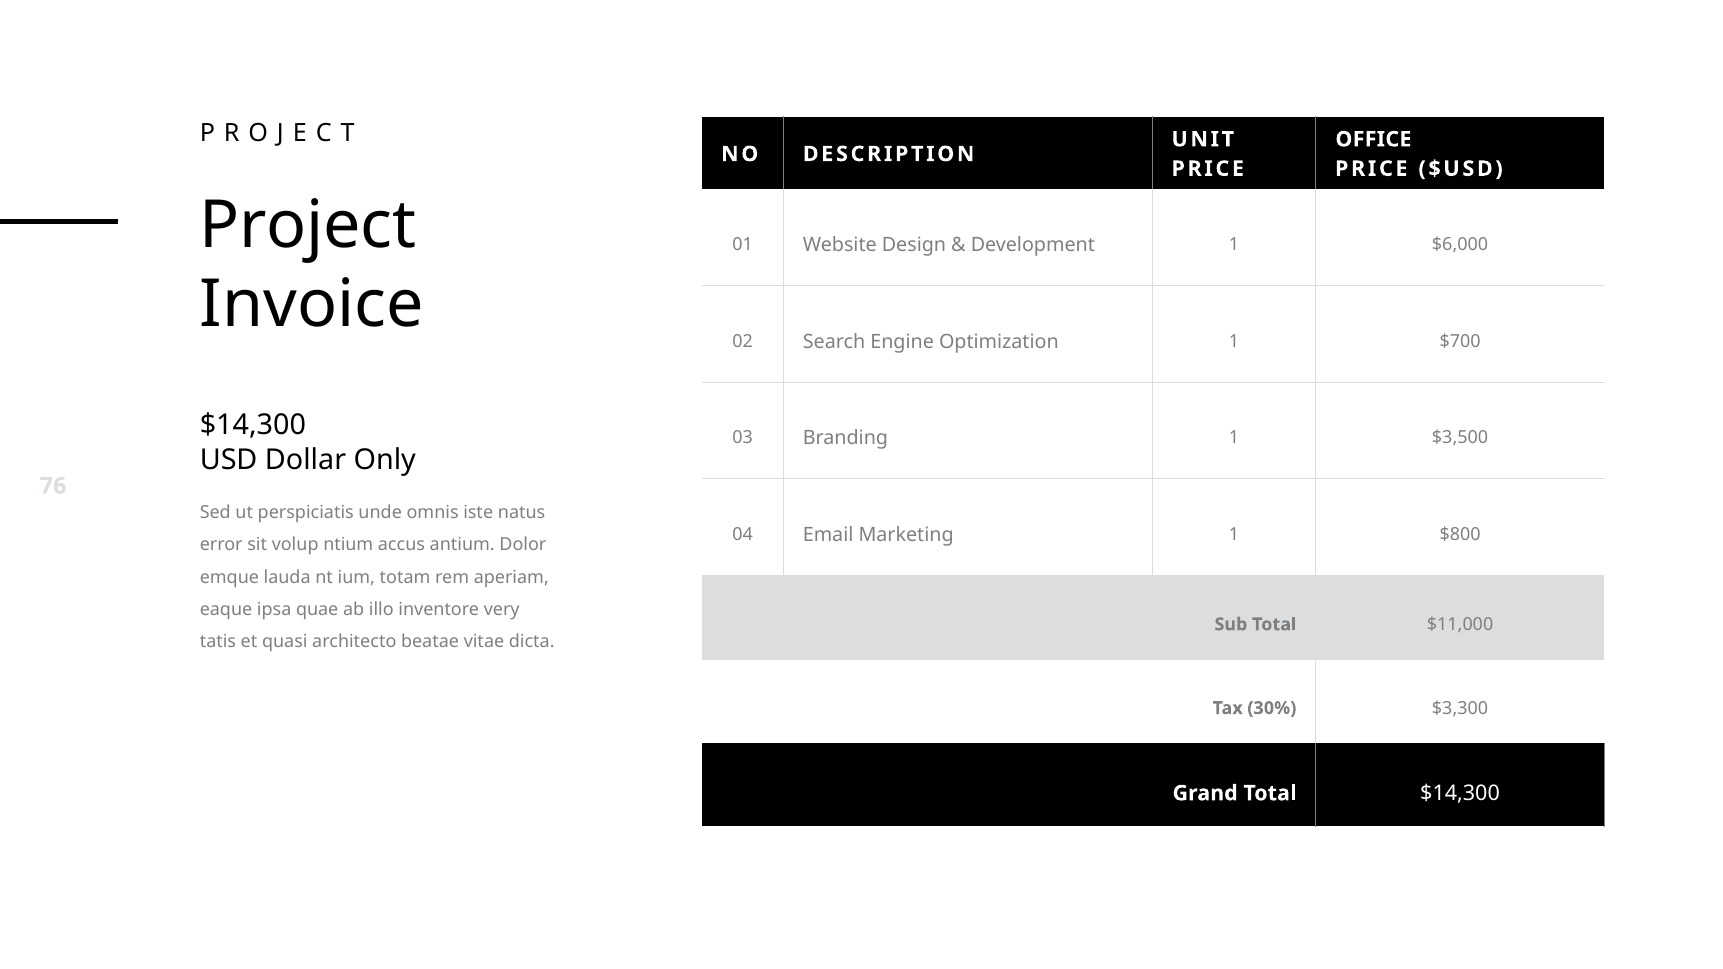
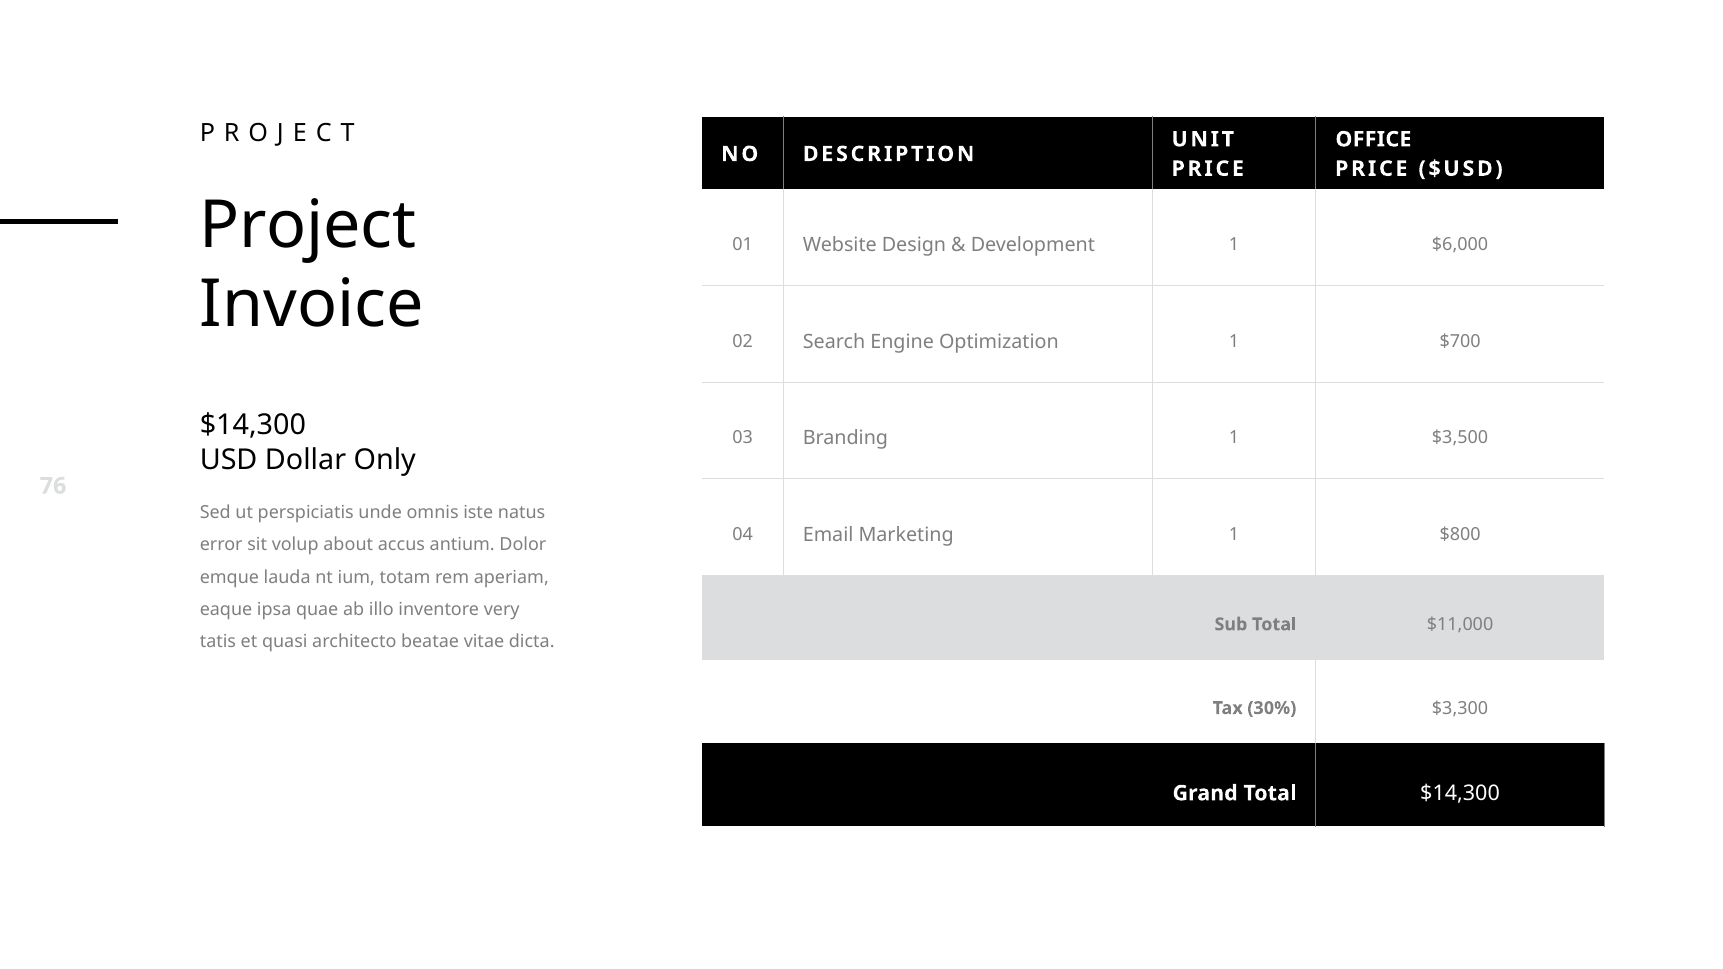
ntium: ntium -> about (348, 545)
